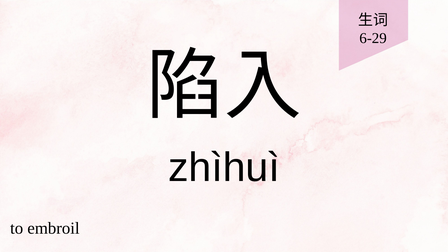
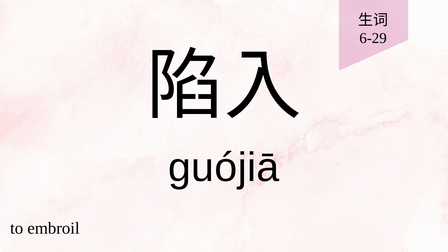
zhìhuì: zhìhuì -> guójiā (224, 167)
